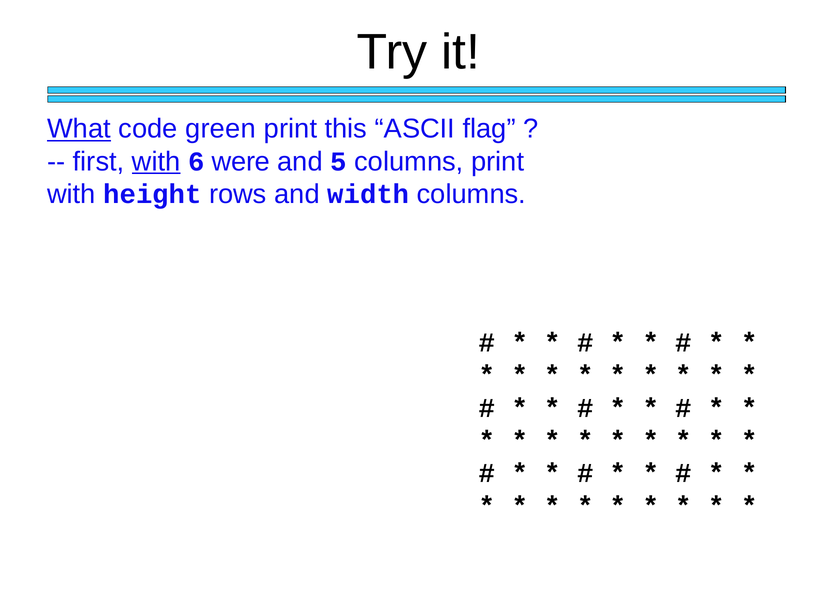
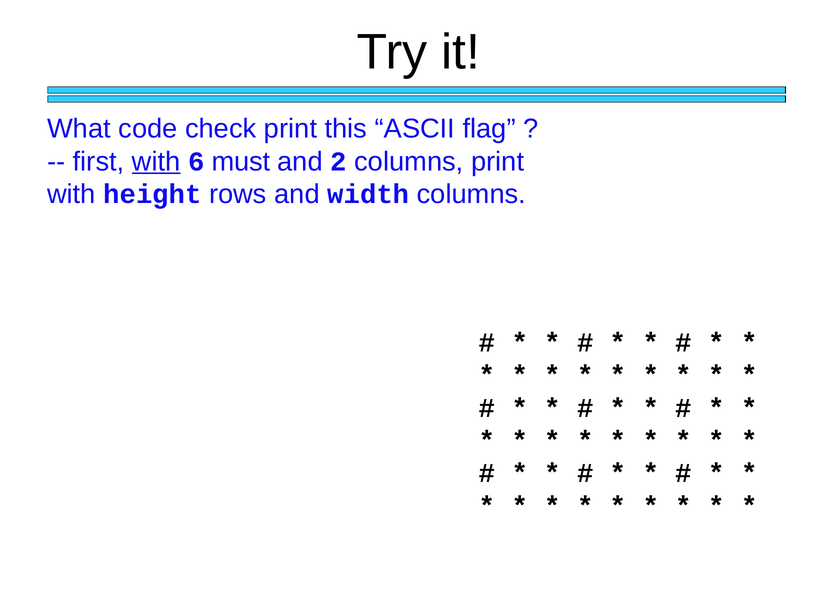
What underline: present -> none (79, 129)
green: green -> check (221, 129)
were: were -> must (241, 162)
5: 5 -> 2 (339, 162)
